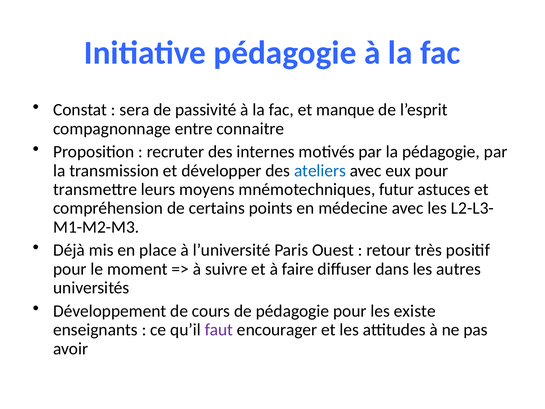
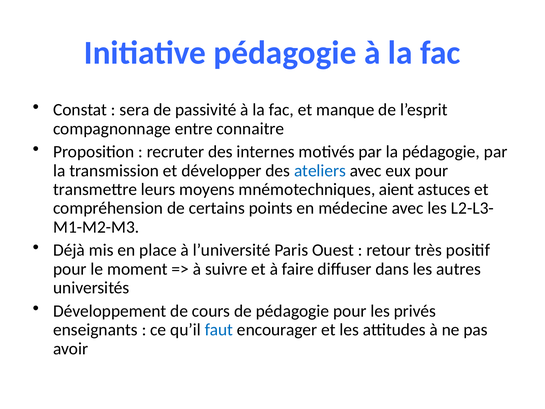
futur: futur -> aient (397, 189)
existe: existe -> privés (415, 311)
faut colour: purple -> blue (219, 330)
